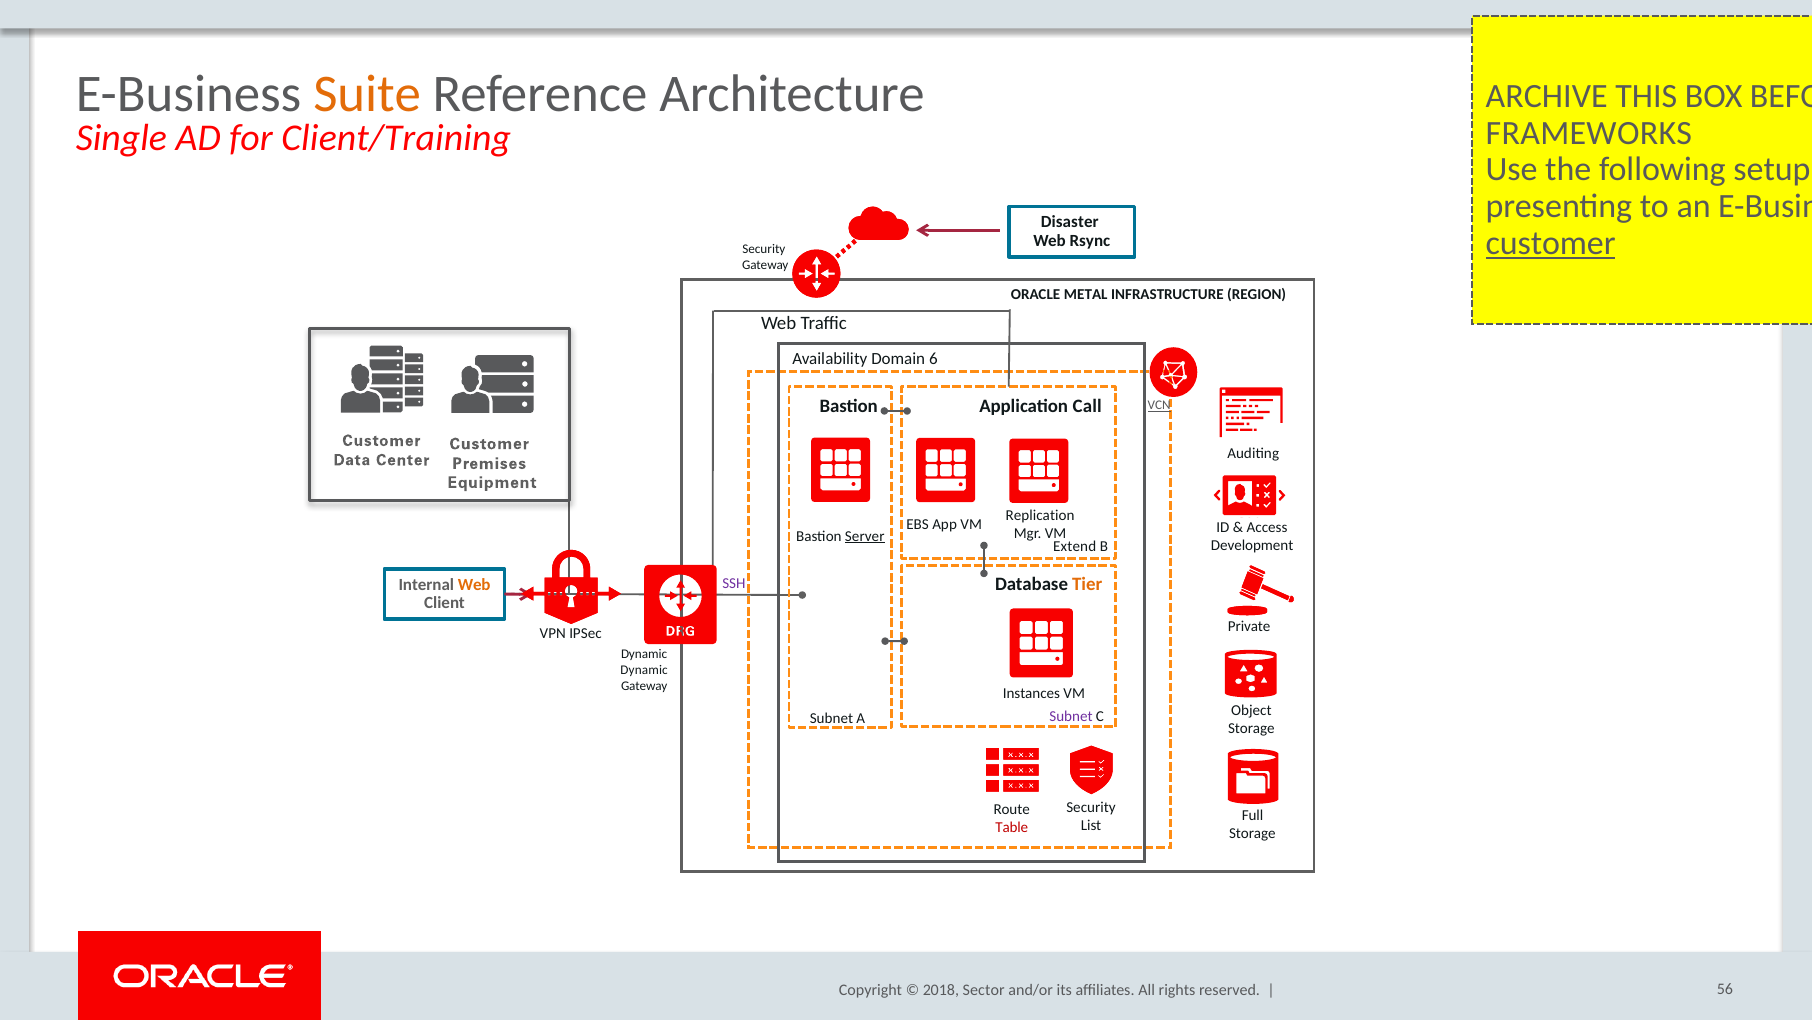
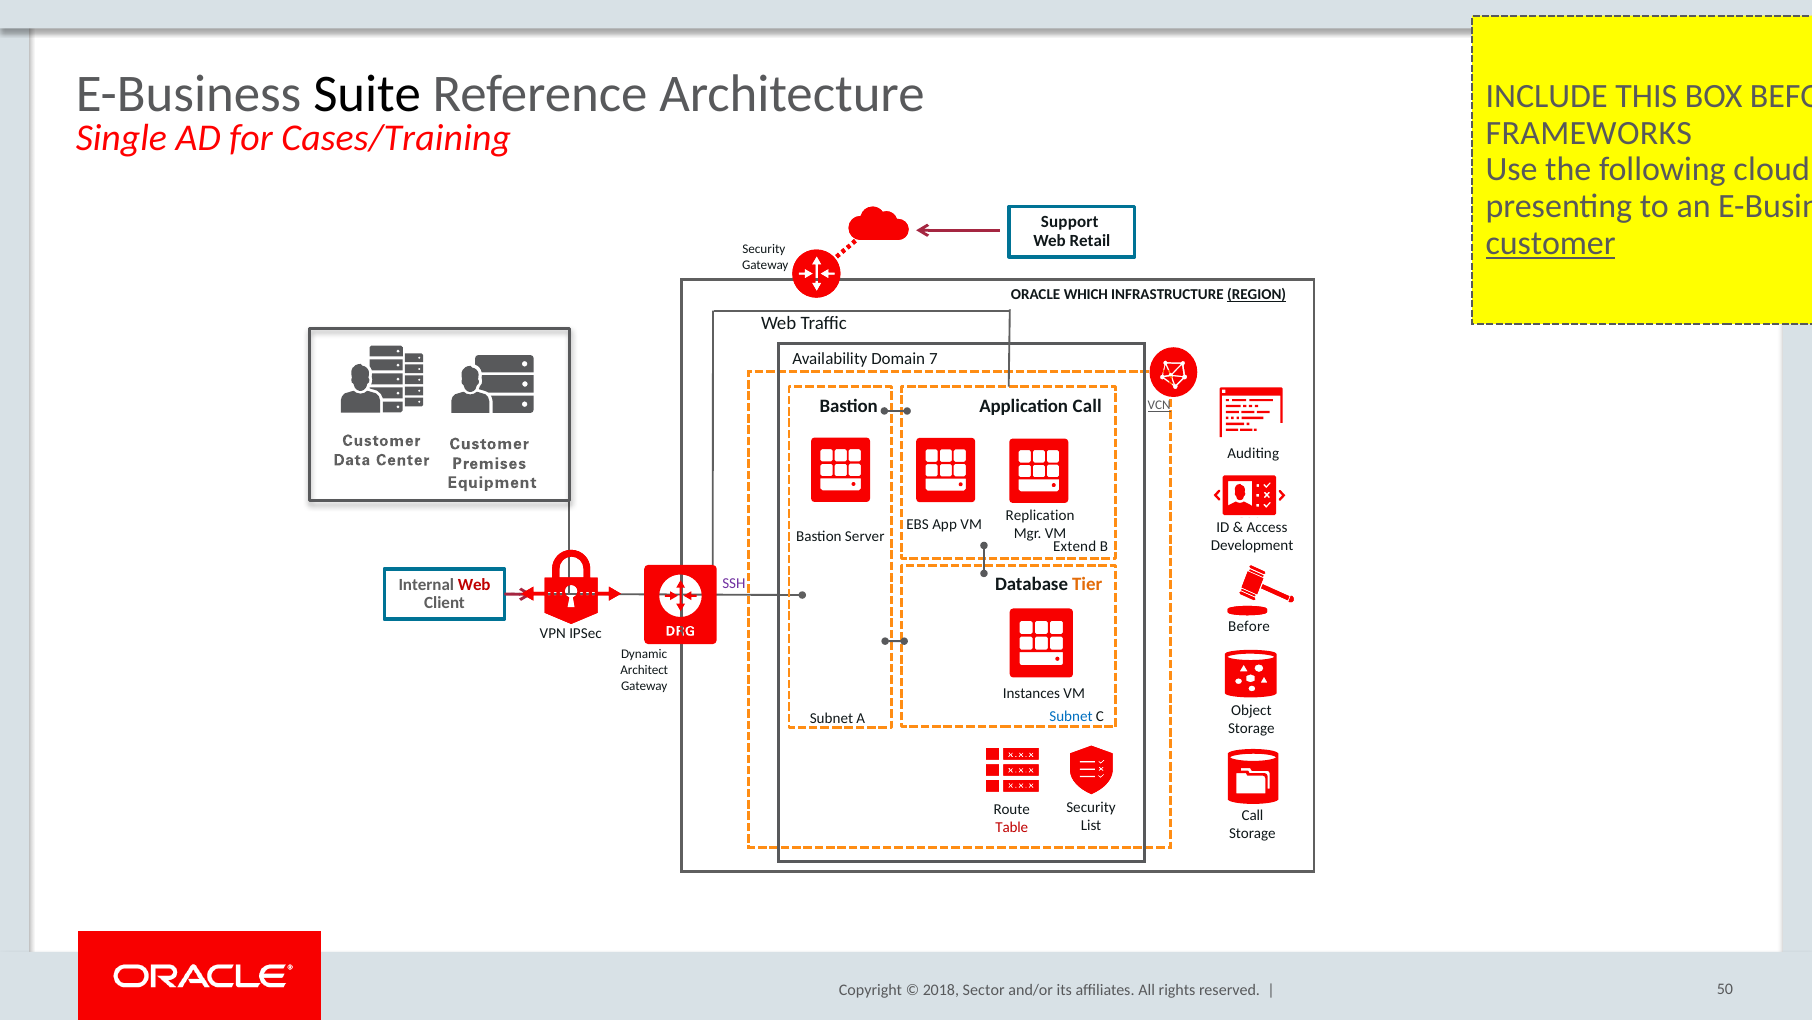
Suite colour: orange -> black (367, 94)
ARCHIVE: ARCHIVE -> INCLUDE (1547, 96)
Client/Training: Client/Training -> Cases/Training (396, 138)
setup: setup -> cloud (1772, 170)
Disaster: Disaster -> Support (1070, 222)
Rsync: Rsync -> Retail (1090, 241)
METAL: METAL -> WHICH (1086, 295)
REGION underline: none -> present (1257, 295)
6: 6 -> 7 (933, 359)
Server underline: present -> none (865, 536)
Web colour: orange -> red (474, 584)
Private: Private -> Before (1249, 626)
Dynamic: Dynamic -> Architect (644, 670)
Subnet colour: purple -> blue (1071, 716)
Full: Full -> Call (1253, 815)
56: 56 -> 50 (1725, 989)
